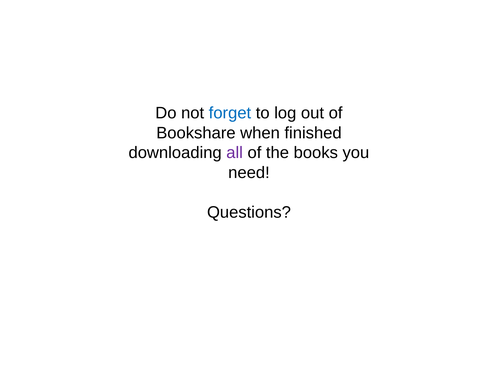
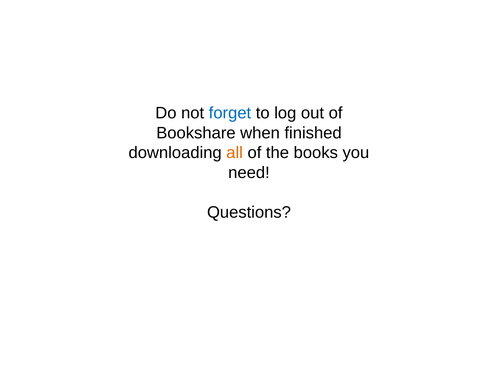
all colour: purple -> orange (235, 153)
